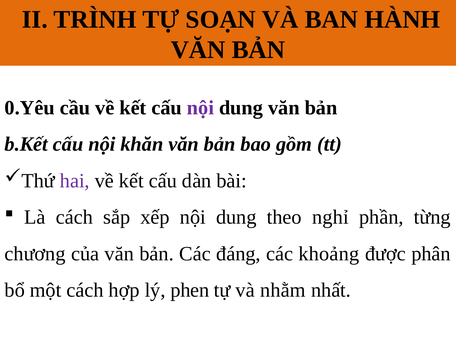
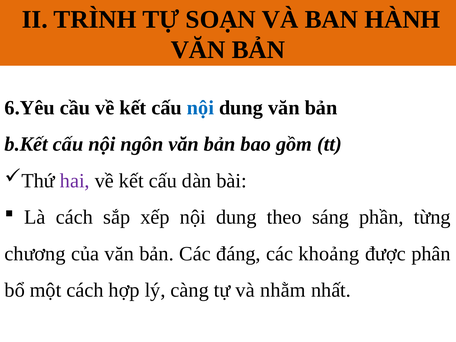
0.Yêu: 0.Yêu -> 6.Yêu (30, 108)
nội colour: purple -> blue (200, 108)
khăn: khăn -> ngôn (142, 144)
nghỉ: nghỉ -> sáng (331, 217)
phen: phen -> càng (190, 290)
